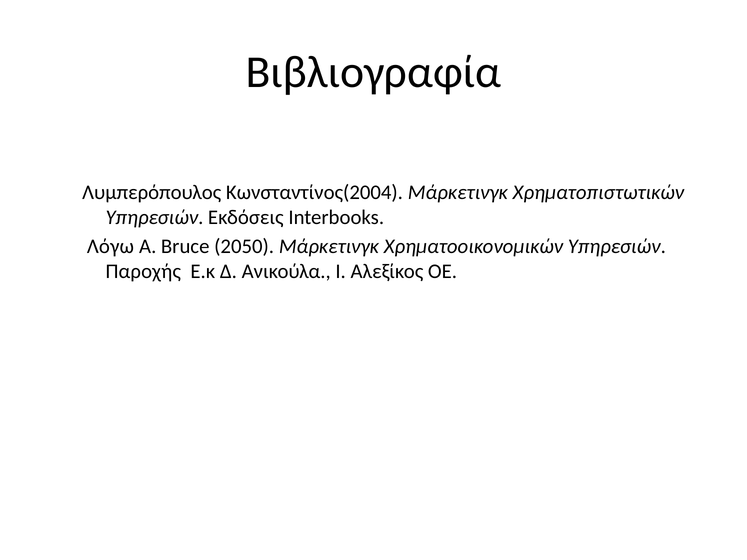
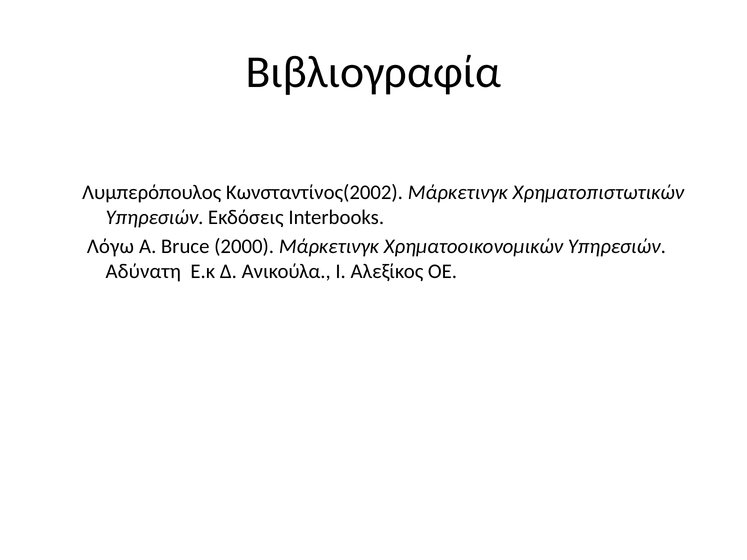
Κωνσταντίνος(2004: Κωνσταντίνος(2004 -> Κωνσταντίνος(2002 (314, 192)
2050: 2050 -> 2000 (244, 246)
Παροχής: Παροχής -> Αδύνατη (143, 271)
